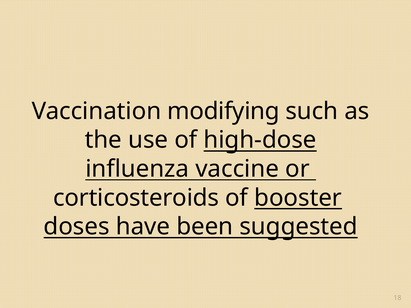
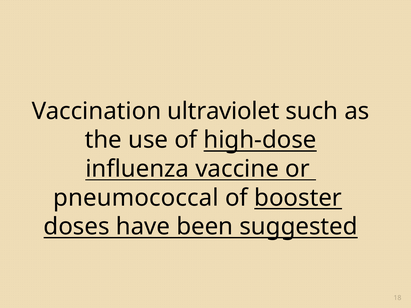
modifying: modifying -> ultraviolet (223, 111)
corticosteroids: corticosteroids -> pneumococcal (136, 198)
